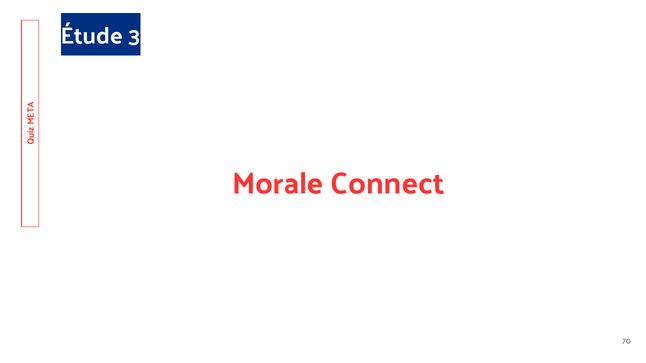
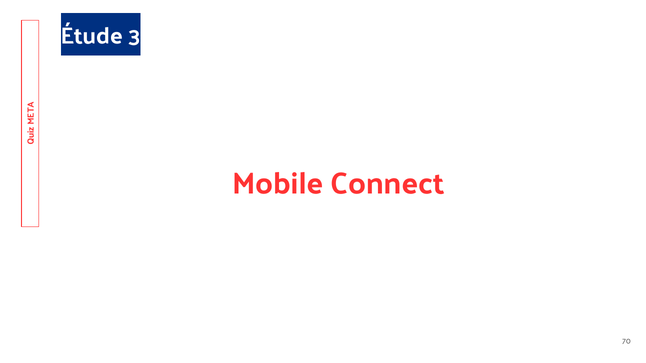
Morale: Morale -> Mobile (278, 184)
